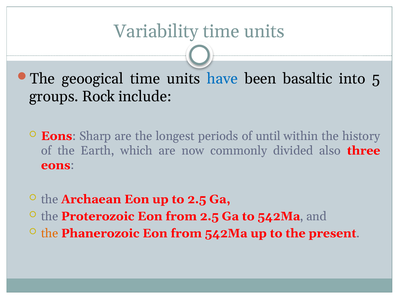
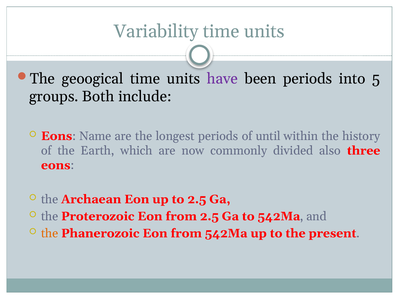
have colour: blue -> purple (222, 79)
been basaltic: basaltic -> periods (308, 79)
Rock: Rock -> Both (98, 97)
Sharp: Sharp -> Name (95, 136)
